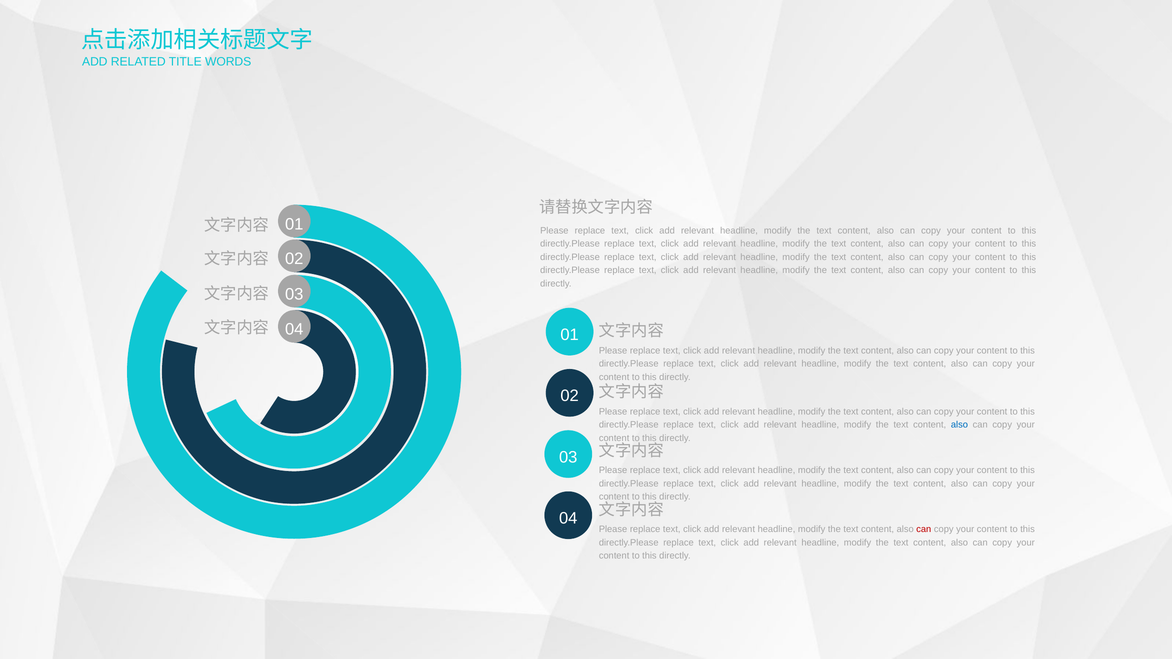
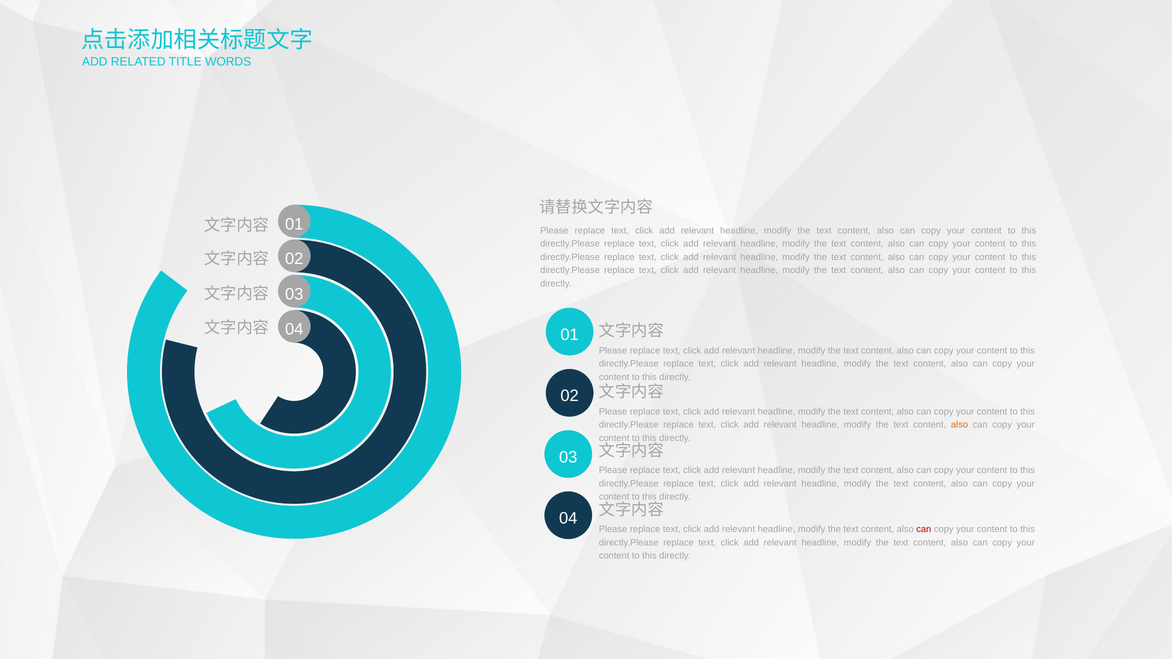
also colour: blue -> orange (959, 425)
